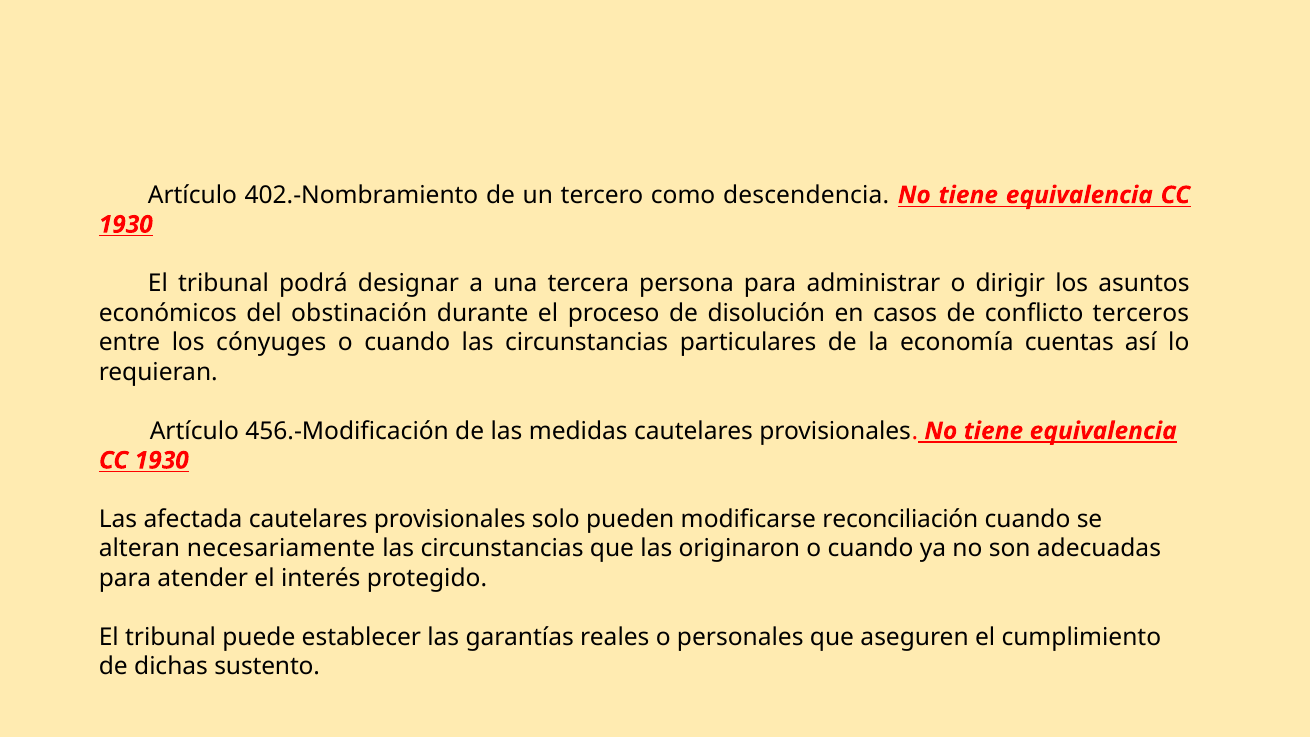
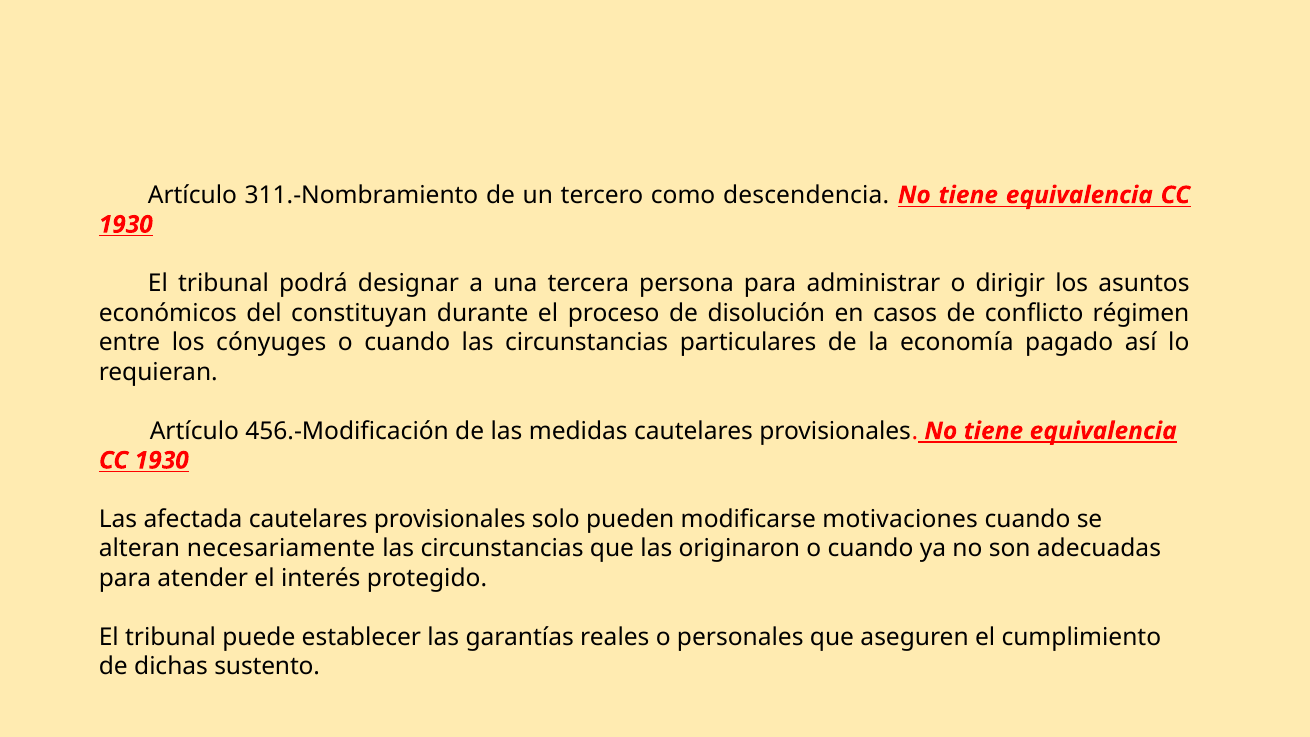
402.-Nombramiento: 402.-Nombramiento -> 311.-Nombramiento (362, 195)
obstinación: obstinación -> constituyan (359, 313)
terceros: terceros -> régimen (1141, 313)
cuentas: cuentas -> pagado (1069, 342)
reconciliación: reconciliación -> motivaciones (900, 519)
